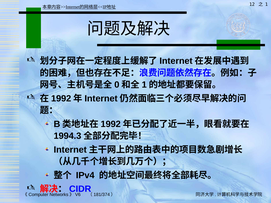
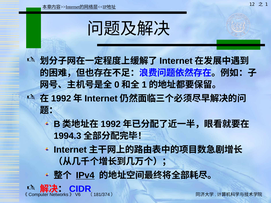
IPv4 underline: none -> present (85, 176)
